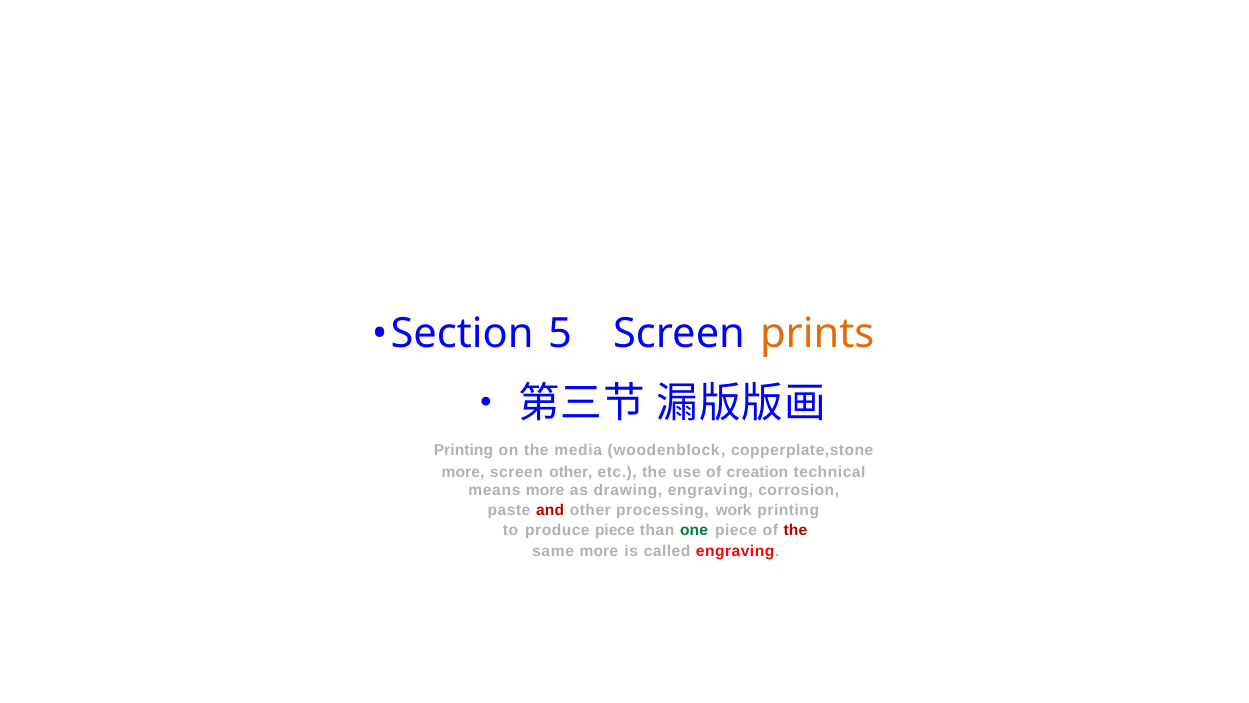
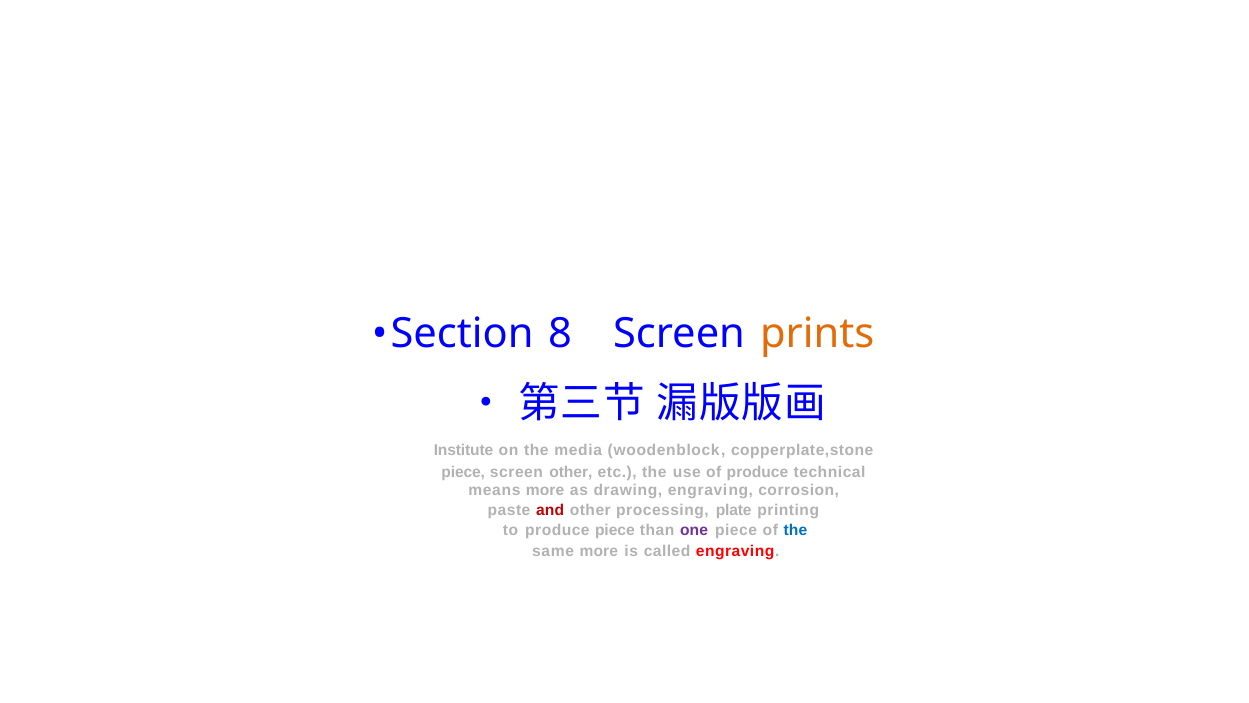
5: 5 -> 8 (560, 334)
Printing: Printing -> Institute (464, 450)
more: more -> piece (463, 472)
of creation: creation -> produce (758, 472)
work: work -> plate (734, 510)
one colour: green -> purple (694, 530)
the colour: red -> blue (795, 530)
